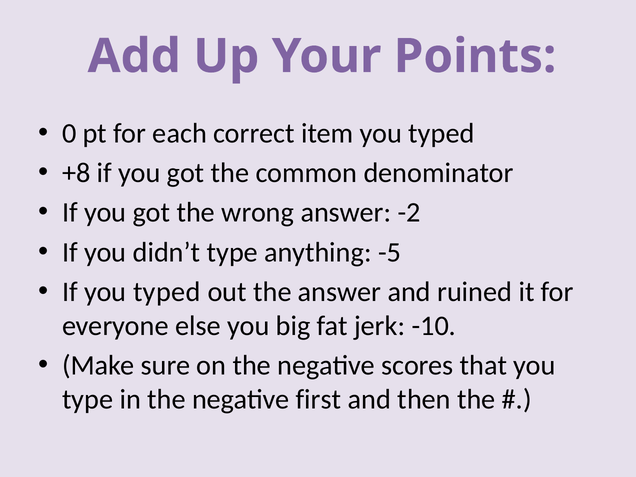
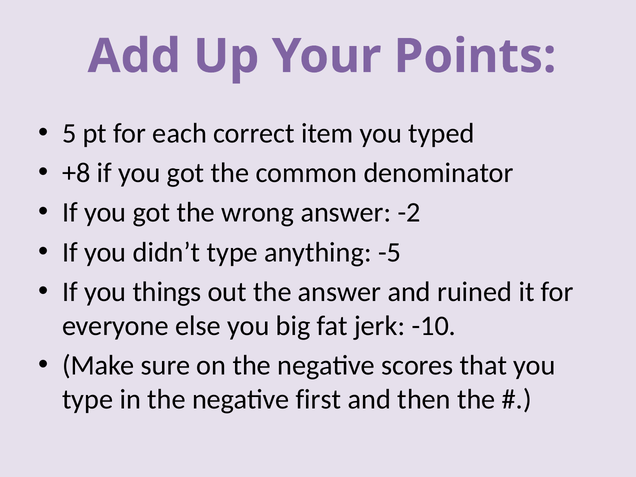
0: 0 -> 5 (69, 133)
If you typed: typed -> things (167, 292)
